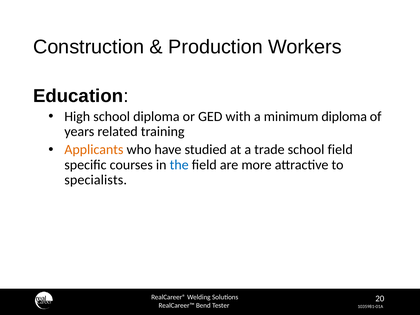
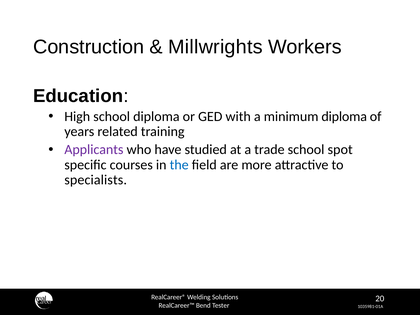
Production: Production -> Millwrights (215, 47)
Applicants colour: orange -> purple (94, 150)
school field: field -> spot (340, 150)
